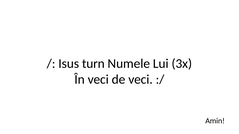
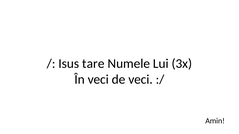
turn: turn -> tare (93, 64)
